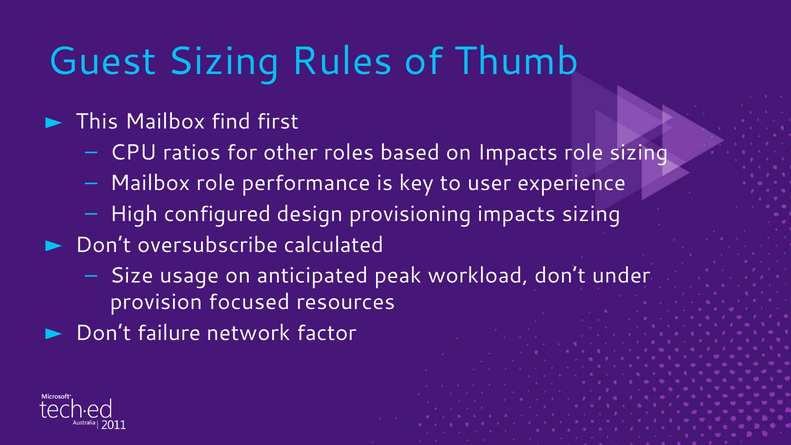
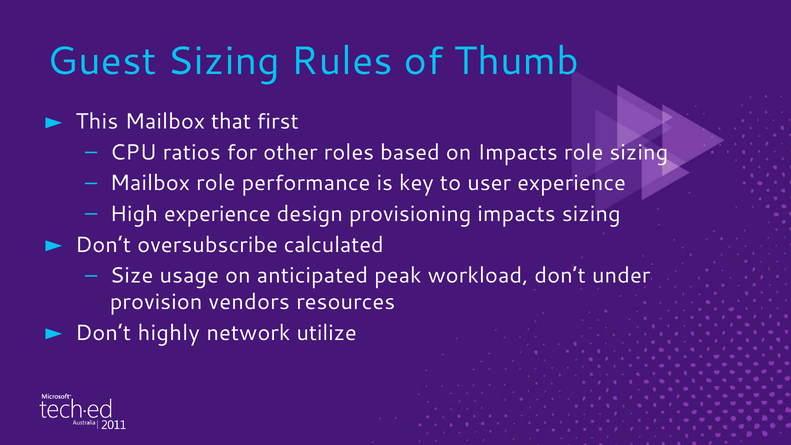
find: find -> that (231, 122)
High configured: configured -> experience (217, 214)
focused: focused -> vendors (249, 302)
failure: failure -> highly (169, 333)
factor: factor -> utilize (327, 333)
